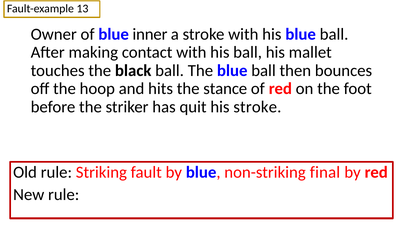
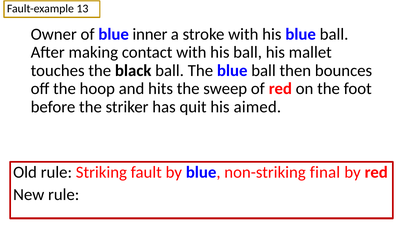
stance: stance -> sweep (225, 89)
his stroke: stroke -> aimed (257, 107)
